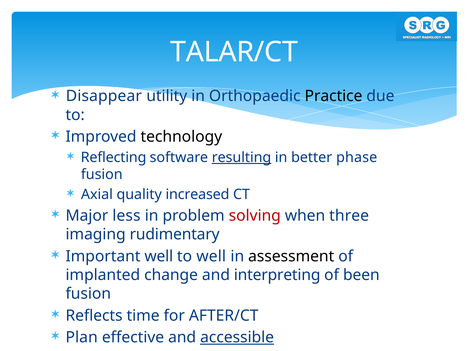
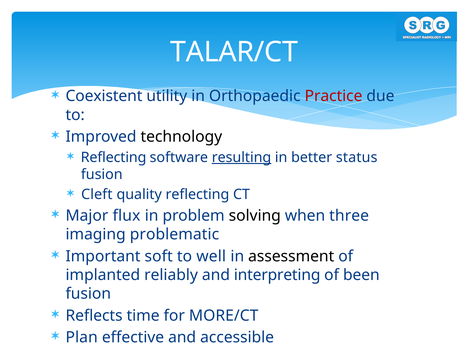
Disappear: Disappear -> Coexistent (104, 96)
Practice colour: black -> red (334, 96)
phase: phase -> status (357, 157)
Axial: Axial -> Cleft (97, 195)
quality increased: increased -> reflecting (197, 195)
less: less -> flux (126, 216)
solving colour: red -> black (255, 216)
rudimentary: rudimentary -> problematic (174, 234)
Important well: well -> soft (159, 256)
change: change -> reliably (171, 275)
AFTER/CT: AFTER/CT -> MORE/CT (224, 316)
accessible underline: present -> none (237, 337)
